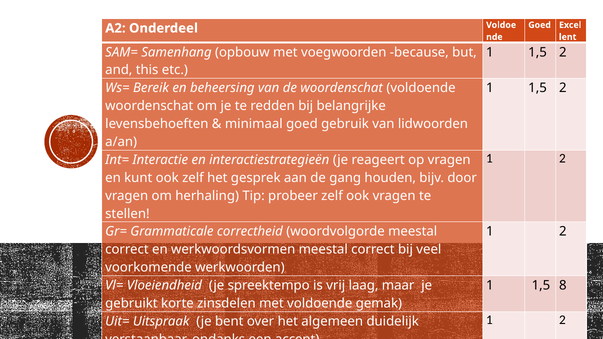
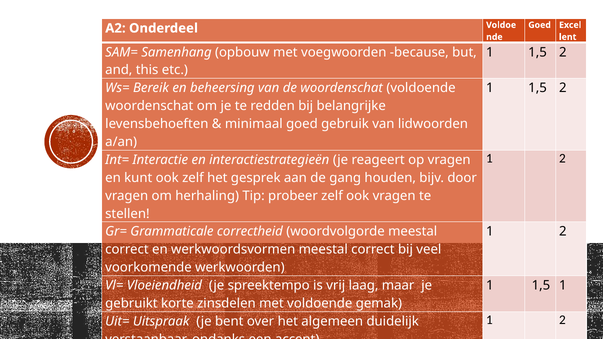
1,5 8: 8 -> 1 (563, 286)
